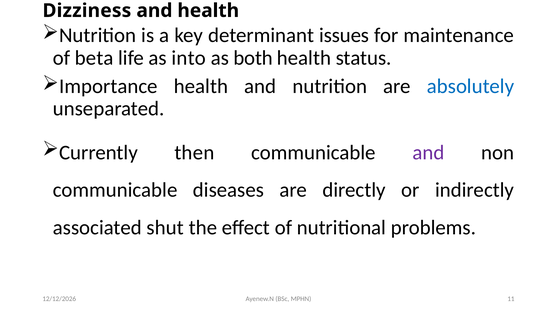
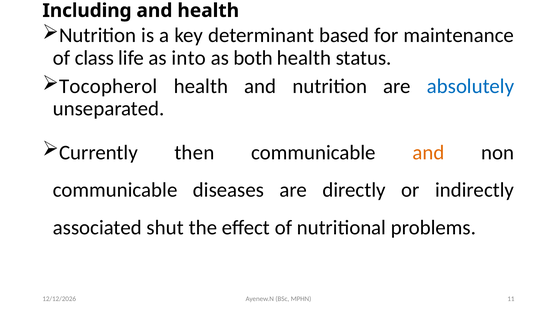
Dizziness: Dizziness -> Including (87, 11)
issues: issues -> based (344, 35)
beta: beta -> class (94, 58)
Importance: Importance -> Tocopherol (108, 86)
and colour: purple -> orange (428, 153)
